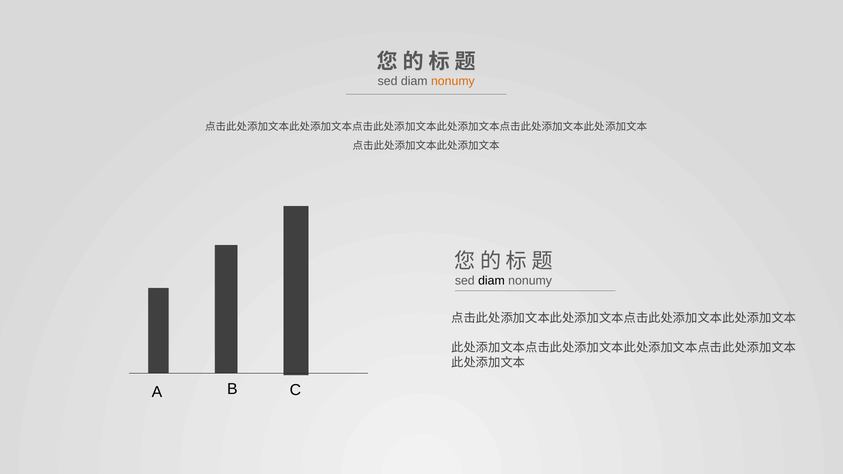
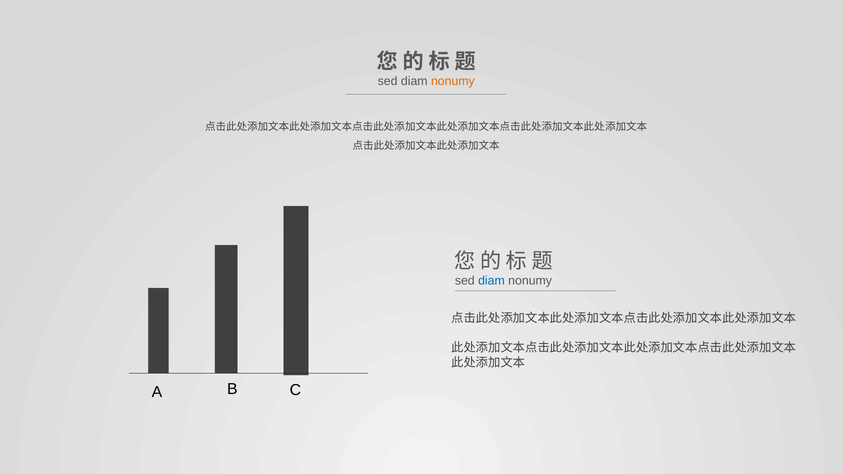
diam colour: black -> blue (491, 281)
